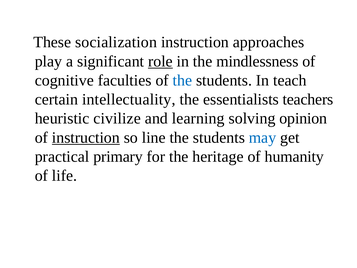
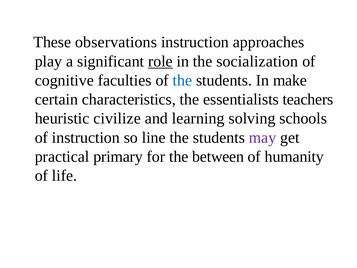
socialization: socialization -> observations (116, 42)
mindlessness: mindlessness -> socialization (257, 61)
teach: teach -> make (290, 80)
intellectuality: intellectuality -> characteristics (129, 99)
opinion: opinion -> schools (303, 118)
instruction underline: present -> none (86, 137)
may colour: blue -> purple (263, 137)
heritage: heritage -> between (218, 156)
